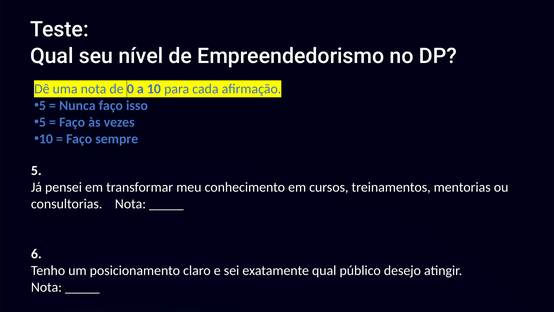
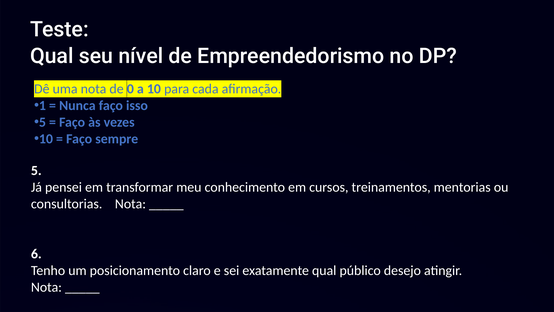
5: 5 -> 1 (42, 106)
